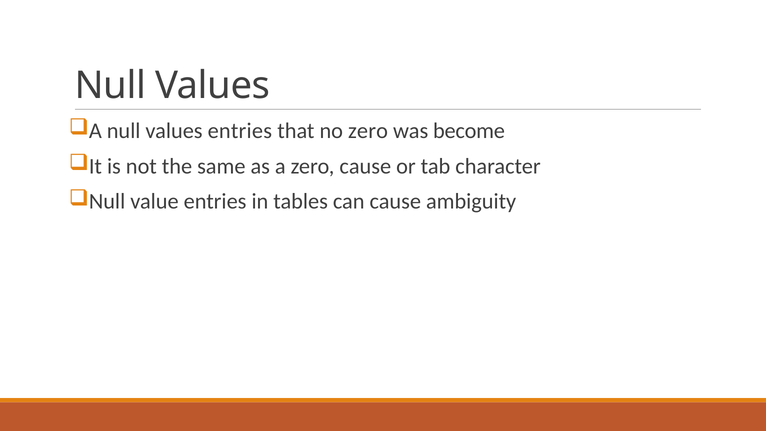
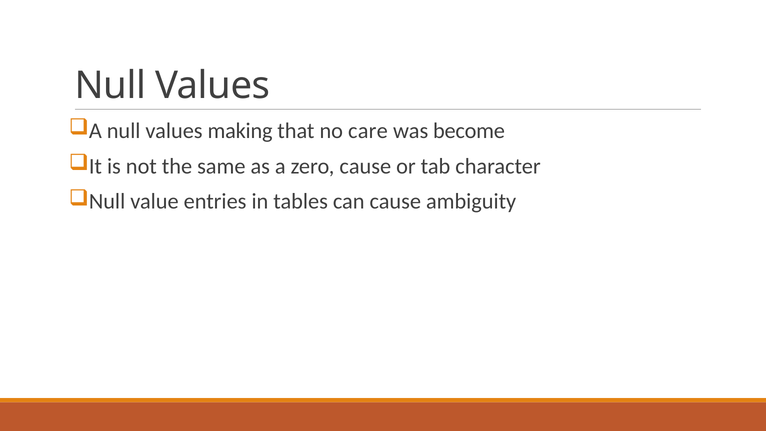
values entries: entries -> making (240, 131)
no zero: zero -> care (368, 131)
